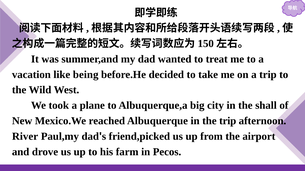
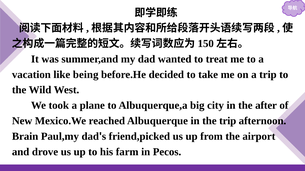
shall: shall -> after (266, 106)
River: River -> Brain (25, 137)
